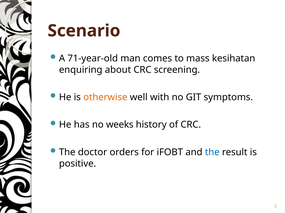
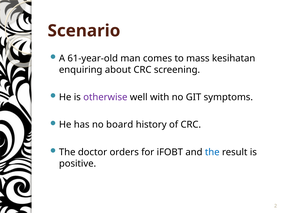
71-year-old: 71-year-old -> 61-year-old (93, 59)
otherwise colour: orange -> purple (105, 98)
weeks: weeks -> board (120, 125)
